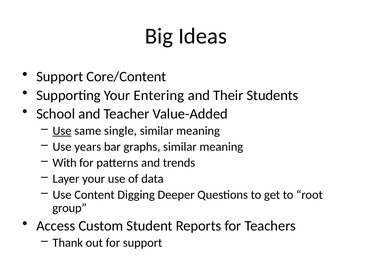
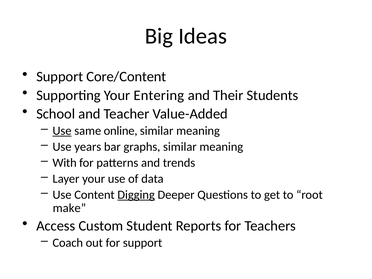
single: single -> online (121, 131)
Digging underline: none -> present (136, 195)
group: group -> make (69, 208)
Thank: Thank -> Coach (68, 243)
